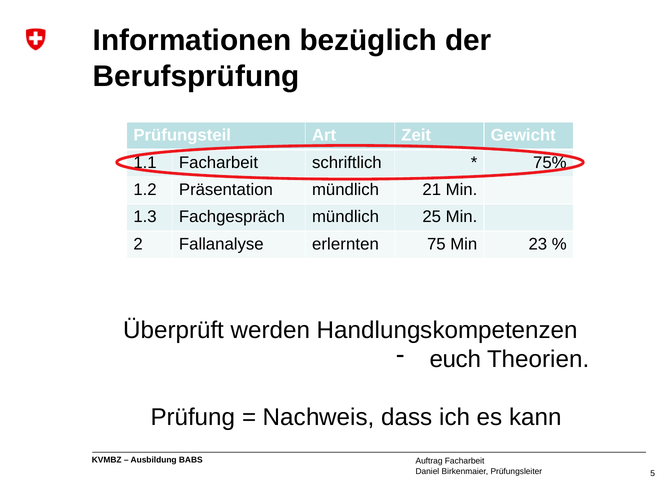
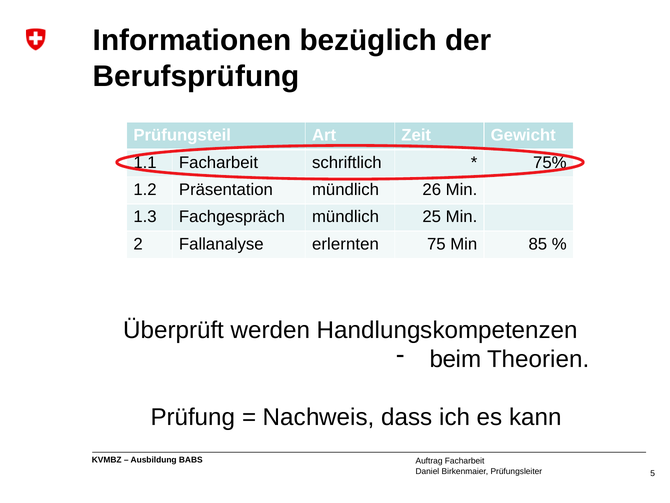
21: 21 -> 26 (432, 190)
23: 23 -> 85 (538, 244)
euch: euch -> beim (455, 359)
